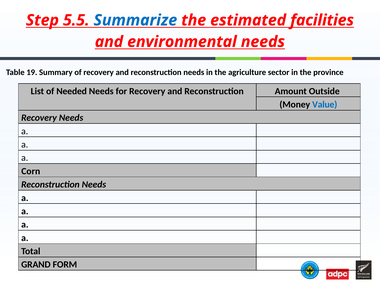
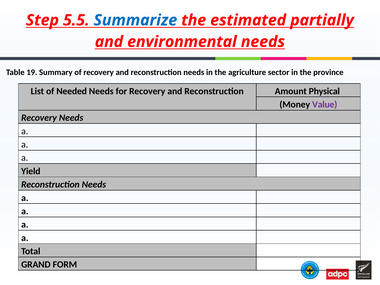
facilities: facilities -> partially (322, 20)
Outside: Outside -> Physical (324, 91)
Value colour: blue -> purple (325, 104)
Corn: Corn -> Yield (31, 171)
